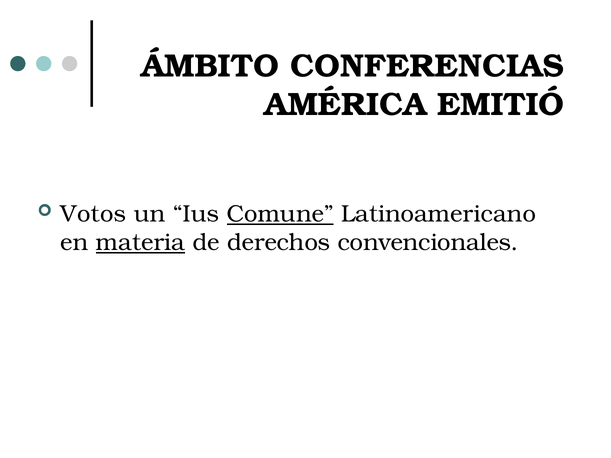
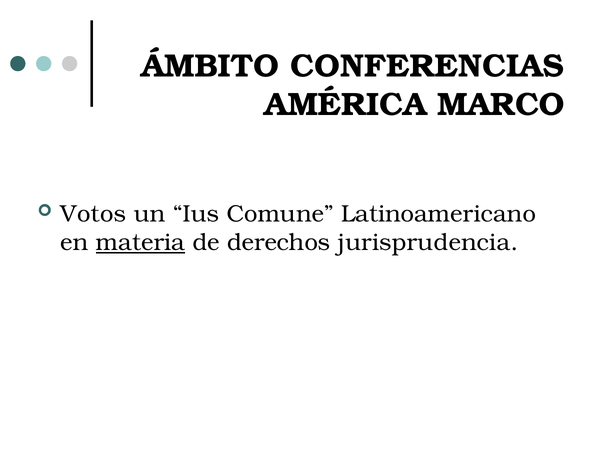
EMITIÓ: EMITIÓ -> MARCO (501, 105)
Comune underline: present -> none (280, 214)
convencionales: convencionales -> jurisprudencia (428, 243)
